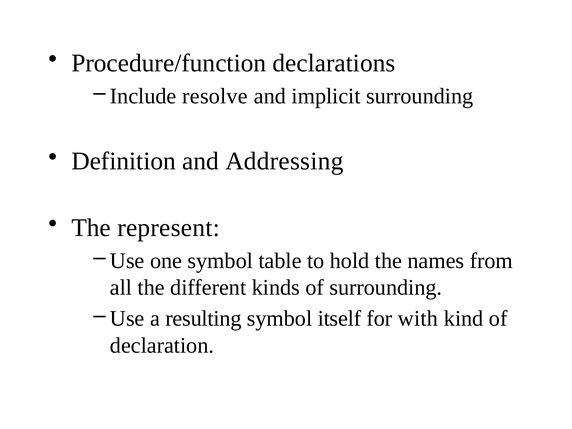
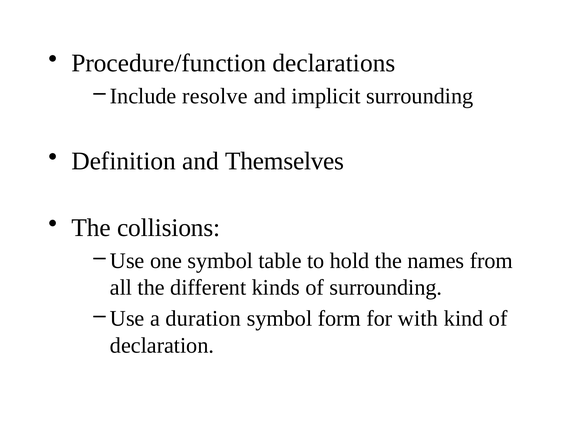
Addressing: Addressing -> Themselves (285, 161)
represent: represent -> collisions (169, 228)
resulting: resulting -> duration (203, 319)
itself: itself -> form (339, 319)
